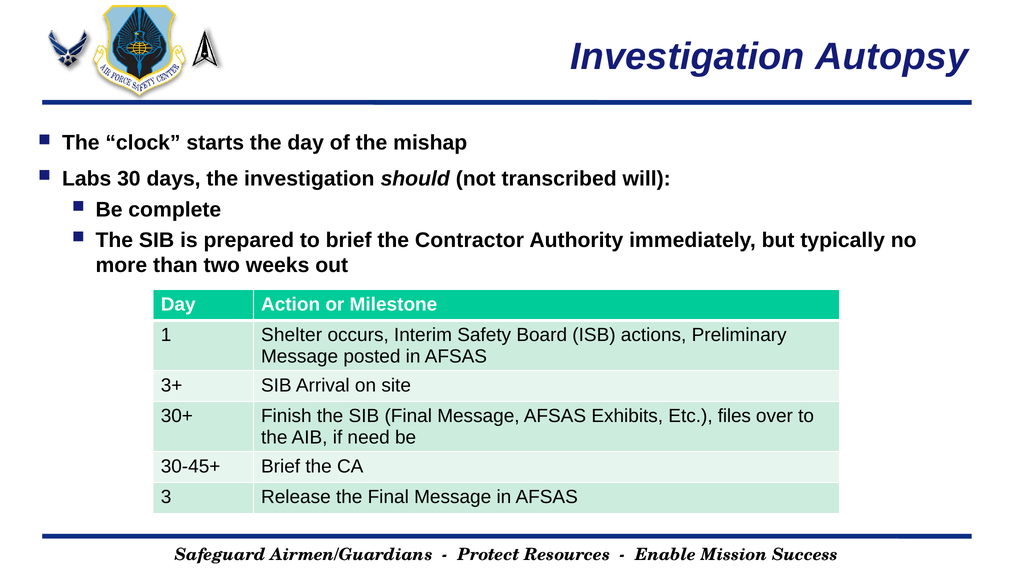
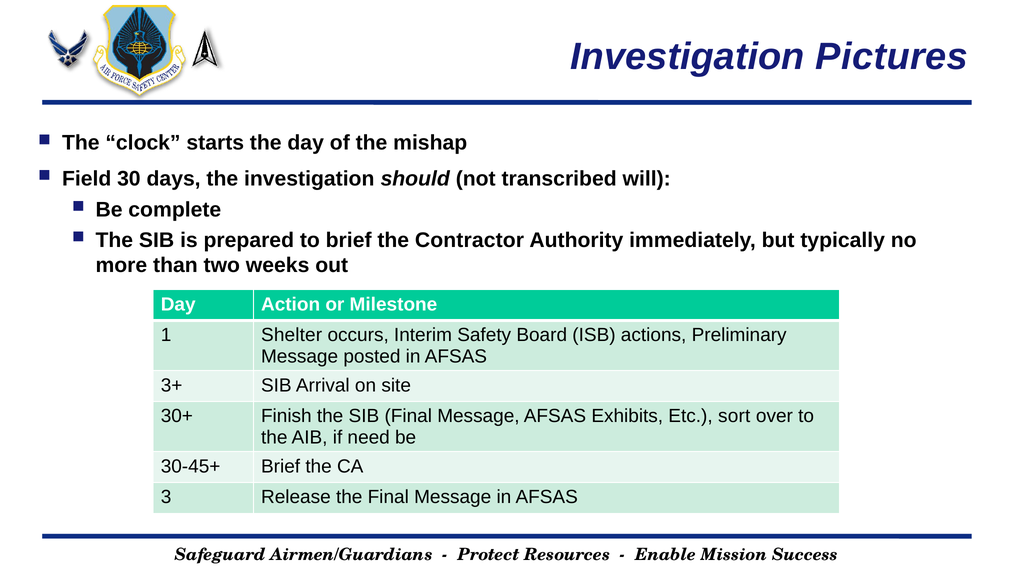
Autopsy: Autopsy -> Pictures (892, 57)
Labs: Labs -> Field (87, 179)
files: files -> sort (734, 416)
